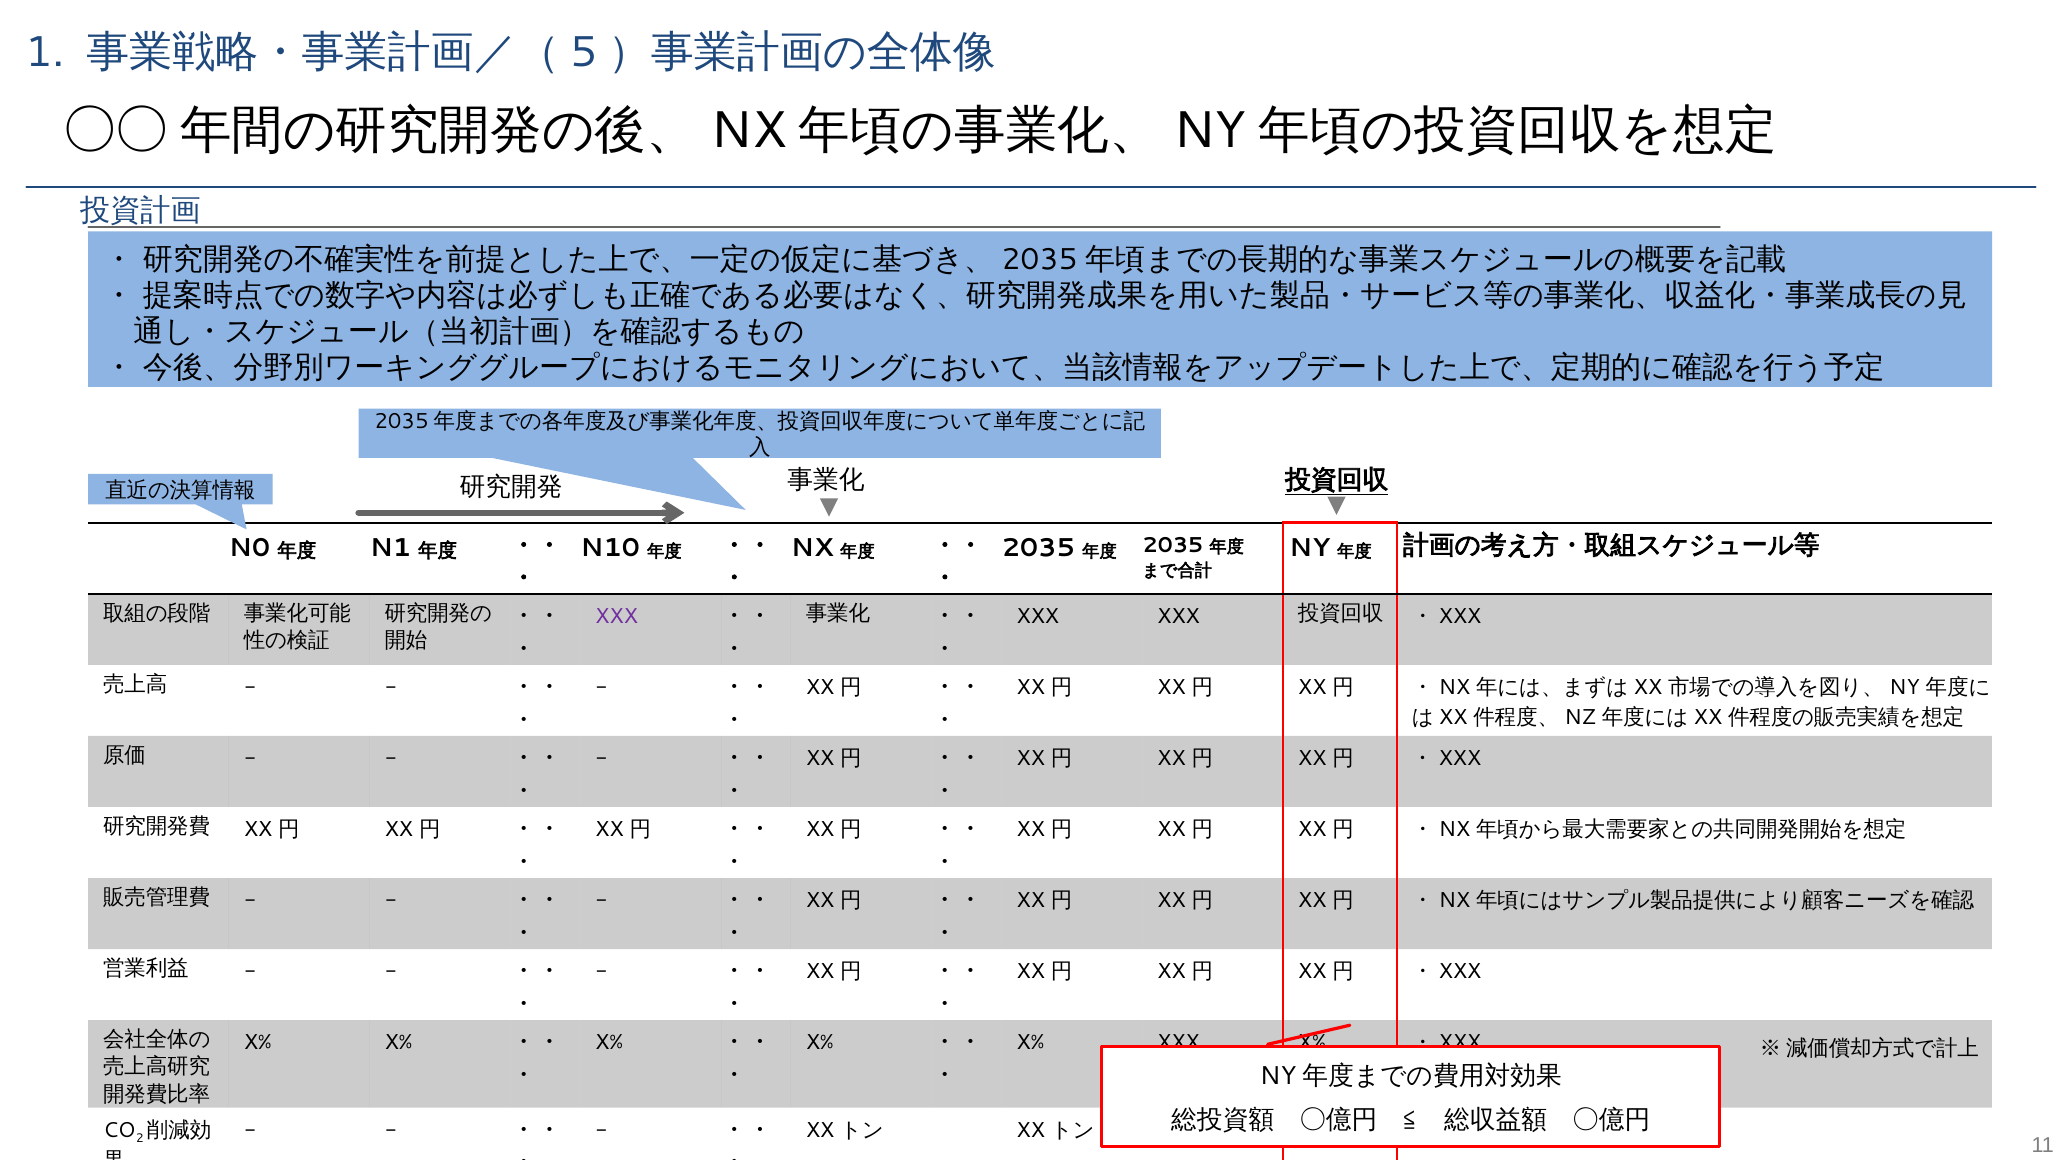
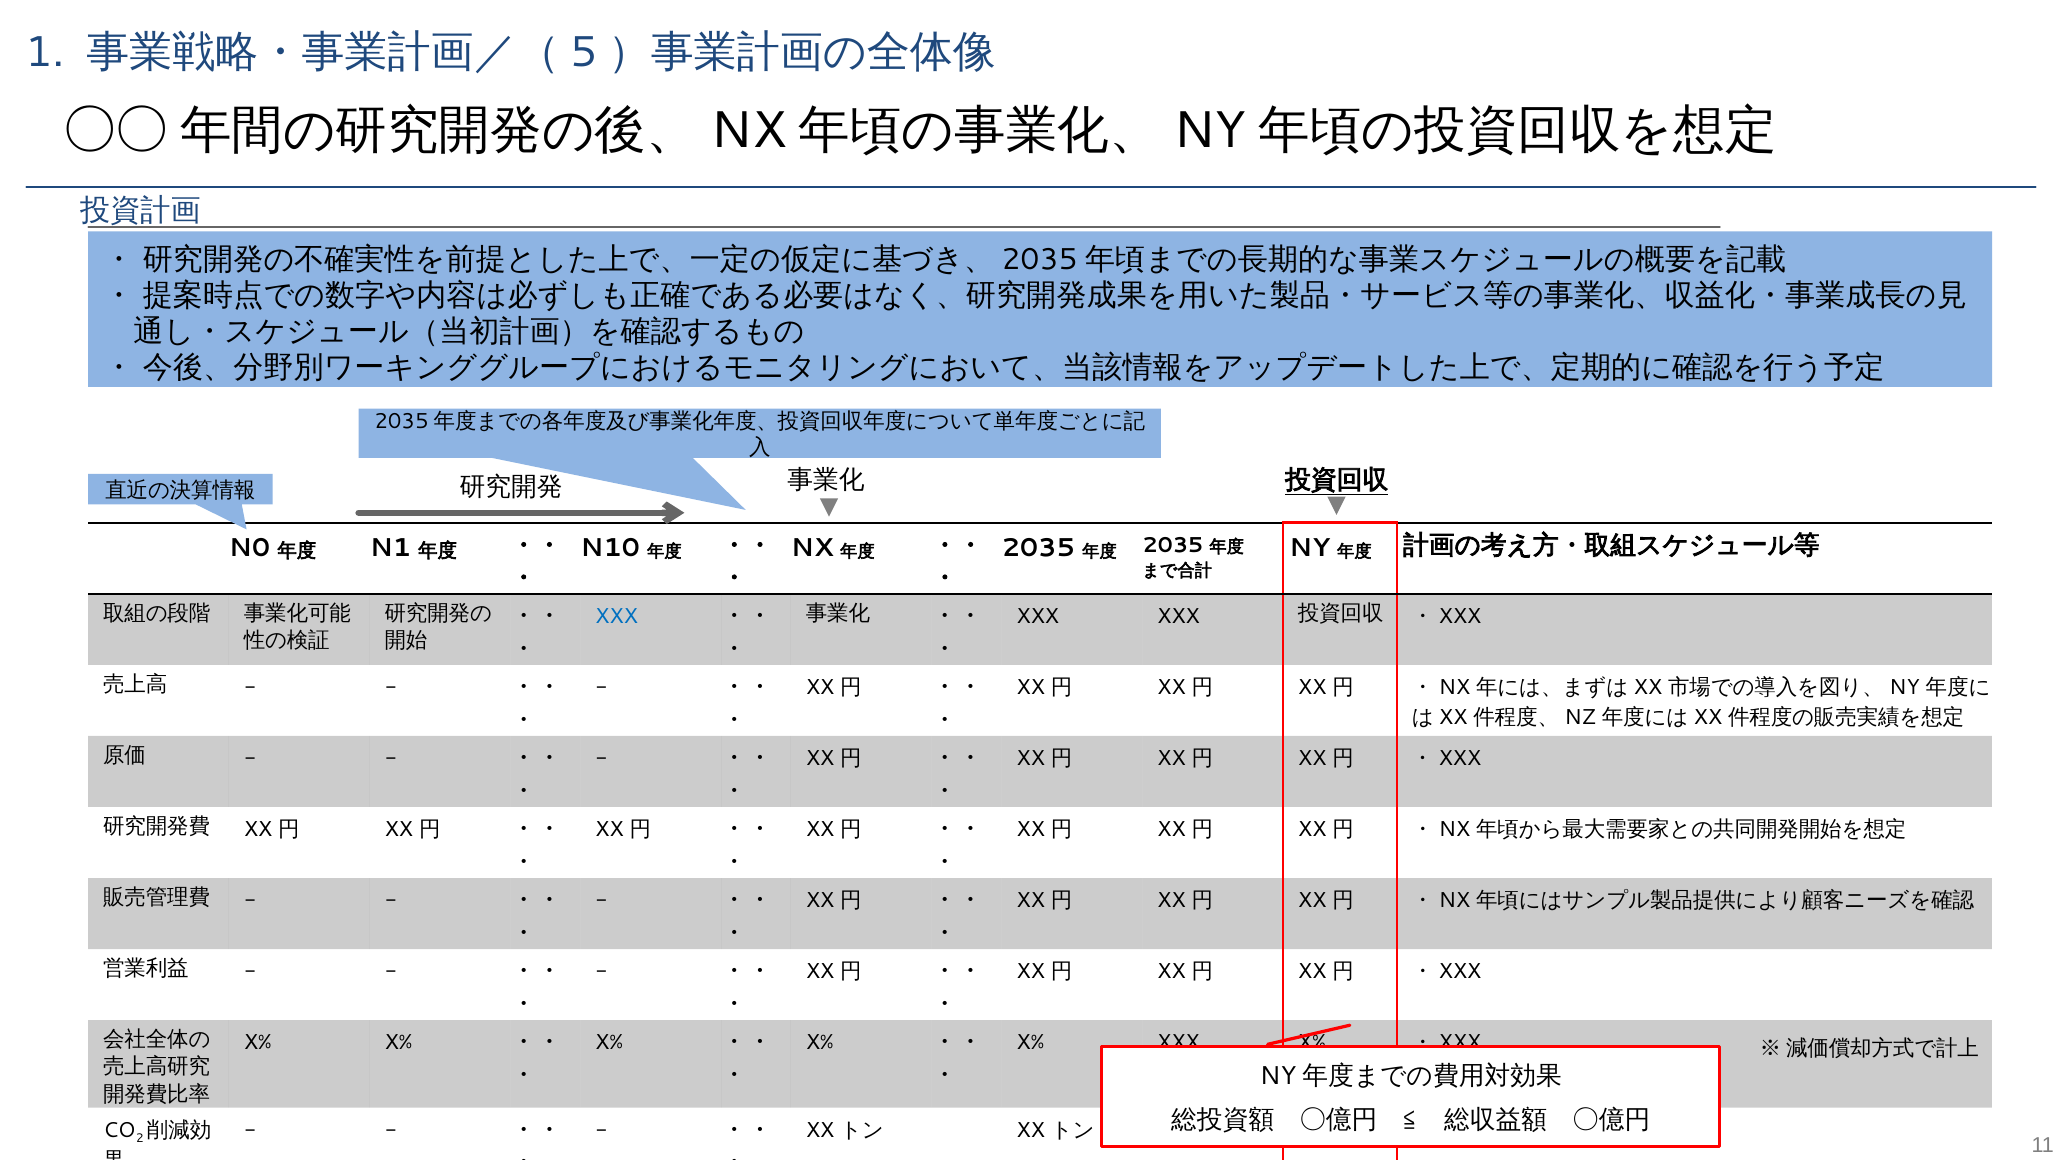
XXX colour: purple -> blue (617, 616)
